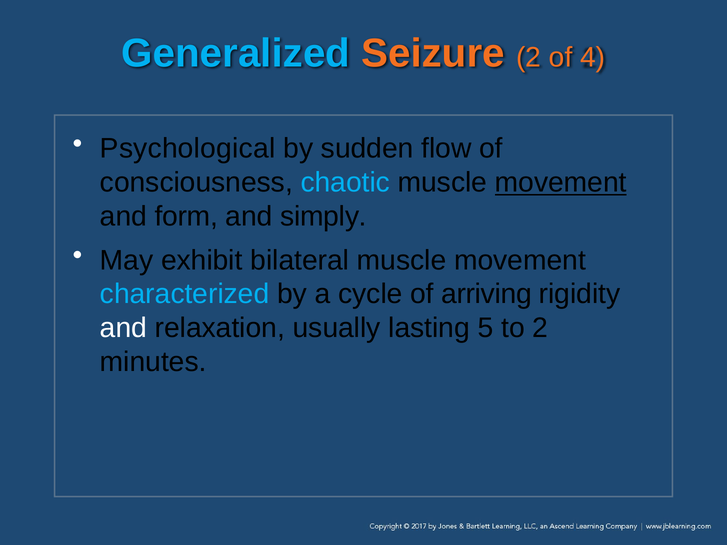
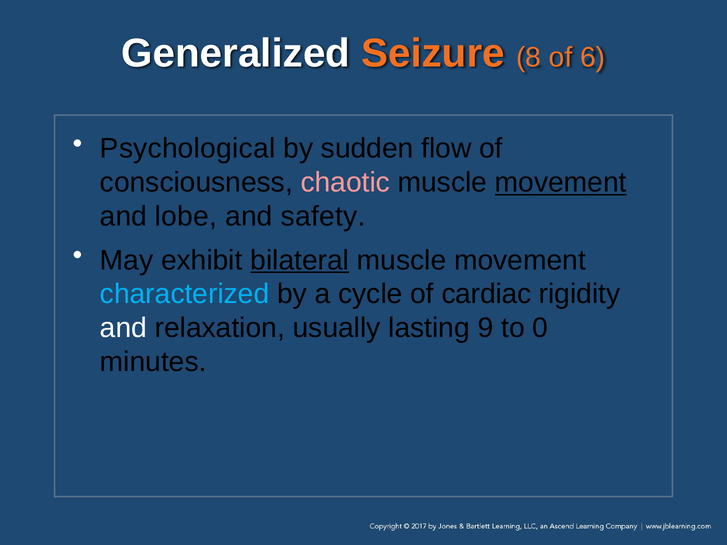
Generalized colour: light blue -> white (236, 54)
Seizure 2: 2 -> 8 (529, 58)
4: 4 -> 6 (593, 58)
chaotic colour: light blue -> pink (345, 183)
form: form -> lobe (186, 216)
simply: simply -> safety (323, 216)
bilateral underline: none -> present (300, 260)
arriving: arriving -> cardiac (486, 294)
5: 5 -> 9 (486, 328)
to 2: 2 -> 0 (540, 328)
